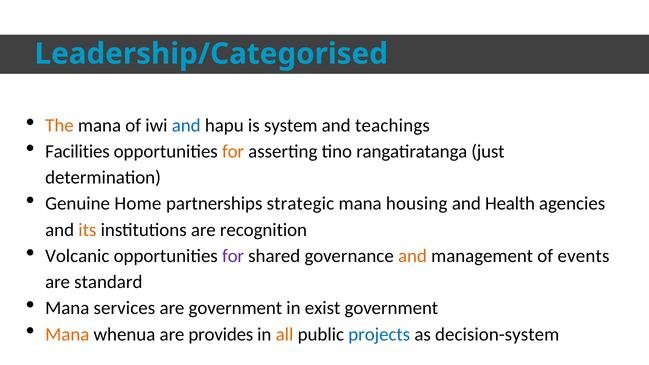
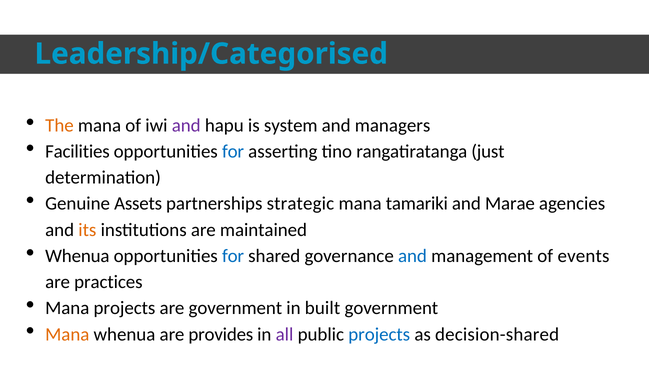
and colour: blue -> purple (186, 125)
teachings: teachings -> managers (393, 125)
for colour: orange -> blue (233, 152)
Home: Home -> Assets (138, 204)
housing: housing -> tamariki (417, 204)
Health: Health -> Marae (510, 204)
recognition: recognition -> maintained (263, 230)
Volcanic: Volcanic -> Whenua (77, 256)
for colour: purple -> blue (233, 256)
and colour: orange -> blue (412, 256)
standard: standard -> practices (108, 282)
Mana services: services -> projects (124, 308)
exist: exist -> built (323, 308)
all colour: orange -> purple (285, 334)
decision-system: decision-system -> decision-shared (497, 334)
